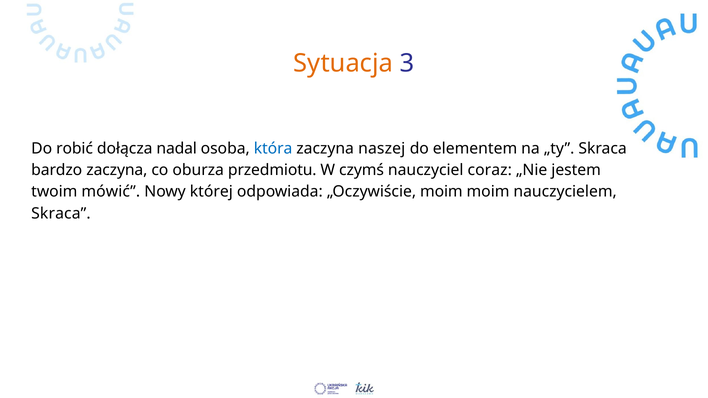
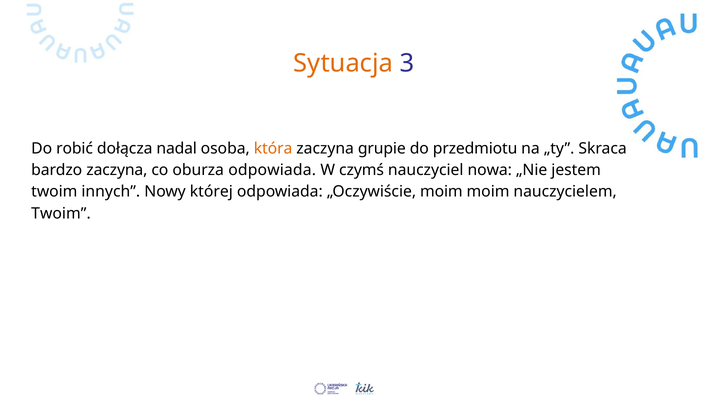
która colour: blue -> orange (273, 148)
naszej: naszej -> grupie (382, 148)
elementem: elementem -> przedmiotu (475, 148)
oburza przedmiotu: przedmiotu -> odpowiada (272, 170)
coraz: coraz -> nowa (490, 170)
mówić: mówić -> innych (111, 192)
Skraca: Skraca -> Twoim (61, 213)
